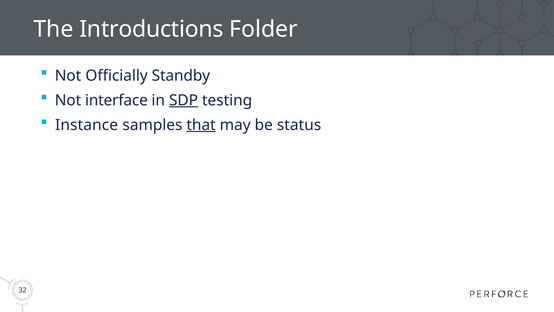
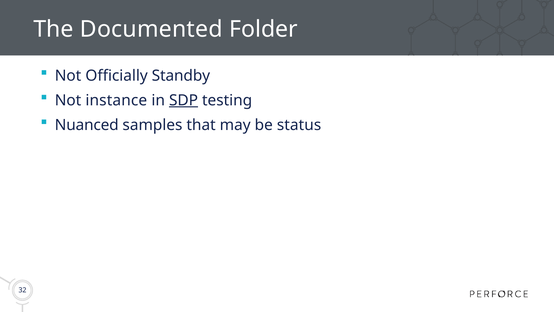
Introductions: Introductions -> Documented (151, 29)
interface: interface -> instance (116, 100)
Instance: Instance -> Nuanced (87, 125)
that underline: present -> none (201, 125)
